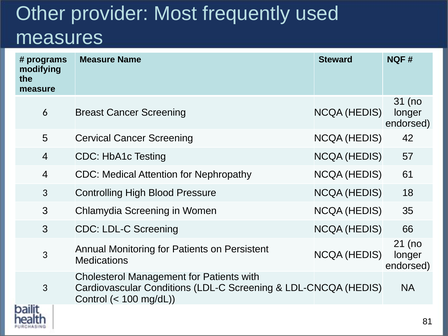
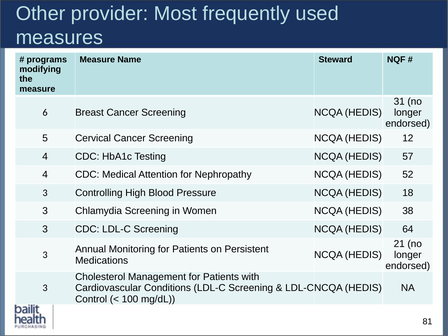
42: 42 -> 12 (408, 138)
61: 61 -> 52 (408, 175)
35: 35 -> 38 (408, 211)
66: 66 -> 64 (408, 229)
